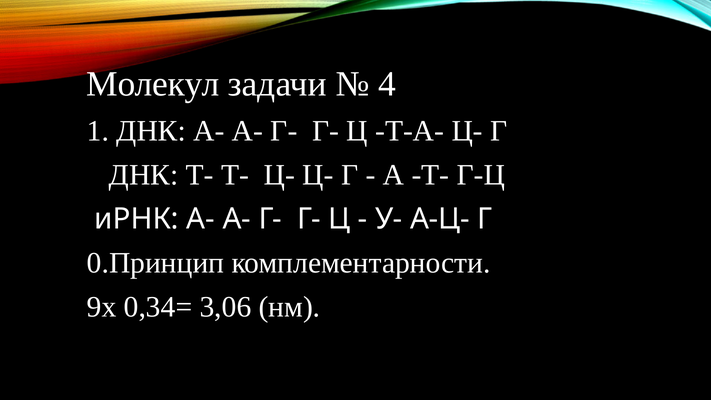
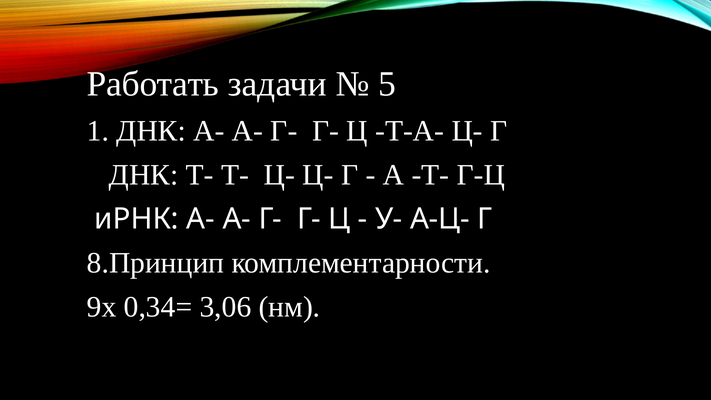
Молекул: Молекул -> Работать (153, 84)
4: 4 -> 5 (387, 84)
0.Принцип: 0.Принцип -> 8.Принцип (156, 263)
